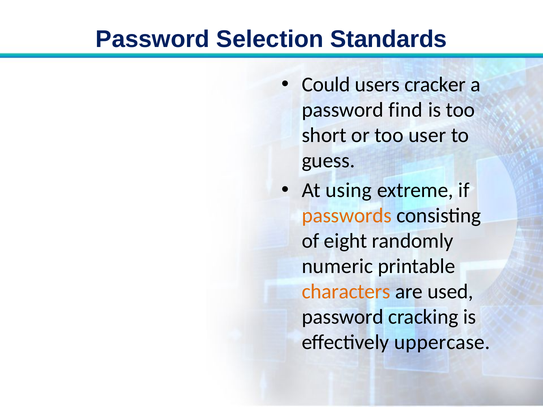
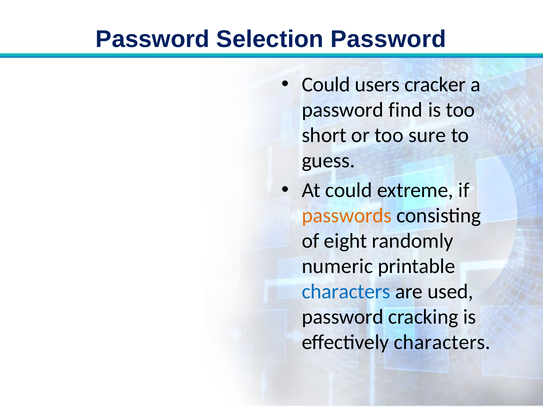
Selection Standards: Standards -> Password (388, 39)
user: user -> sure (427, 135)
At using: using -> could (349, 190)
characters colour: orange -> blue (346, 292)
effectively uppercase: uppercase -> characters (442, 342)
